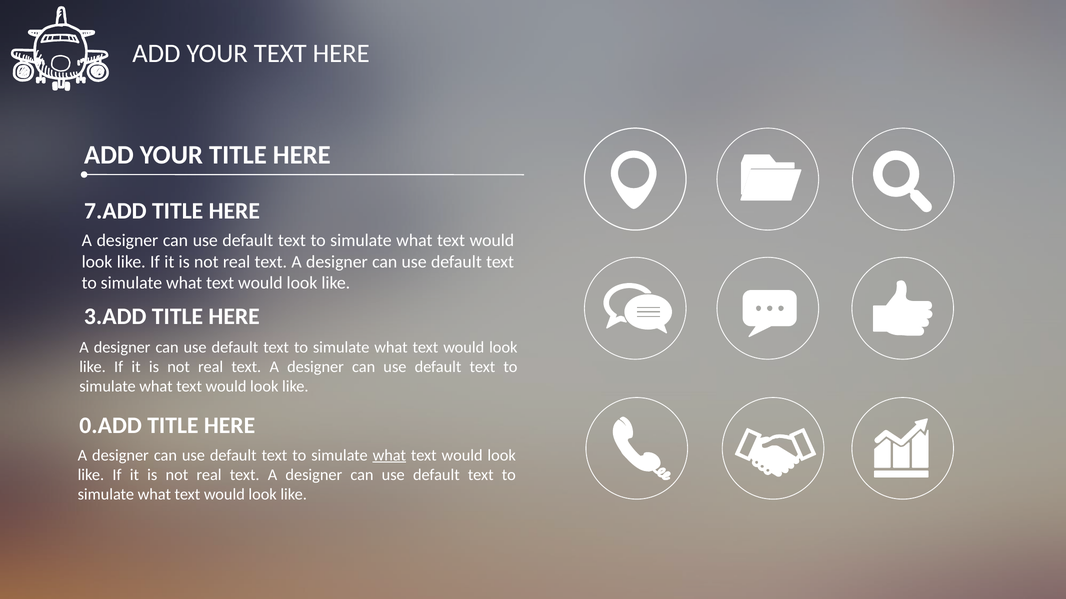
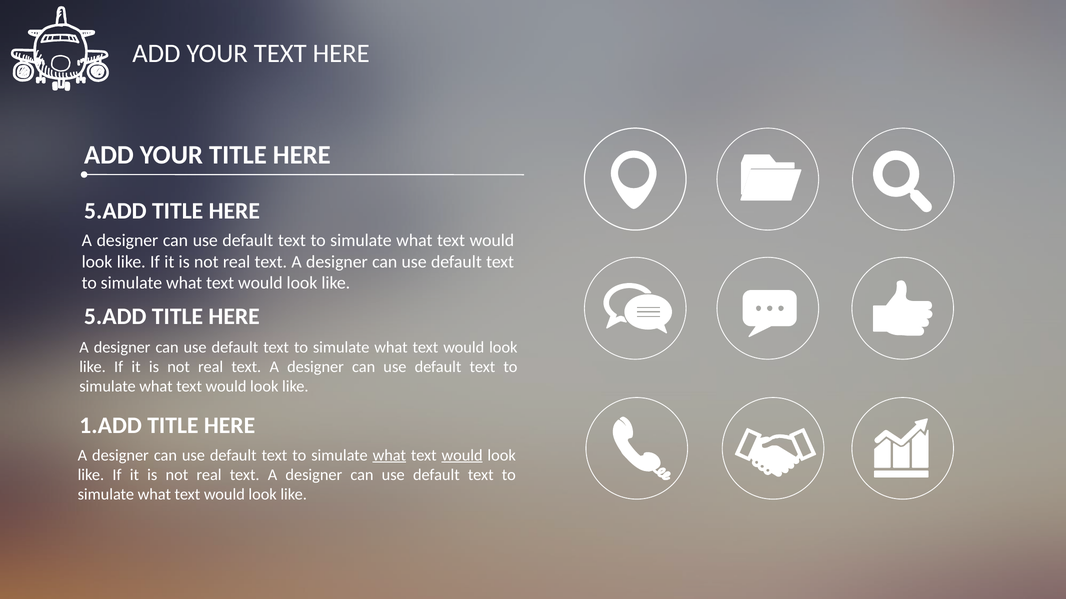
7.ADD: 7.ADD -> 5.ADD (115, 211)
3.ADD: 3.ADD -> 5.ADD (115, 317)
0.ADD: 0.ADD -> 1.ADD (111, 426)
would underline: none -> present (462, 456)
